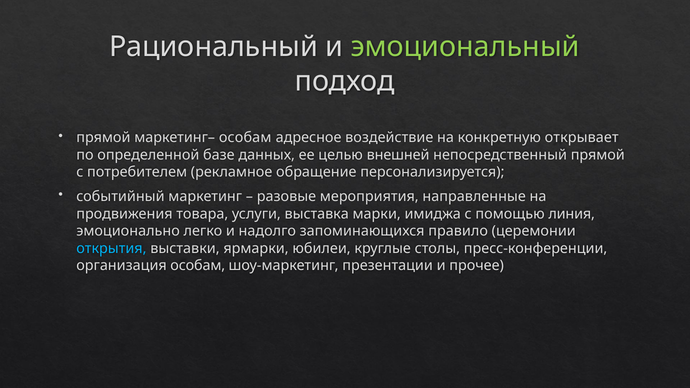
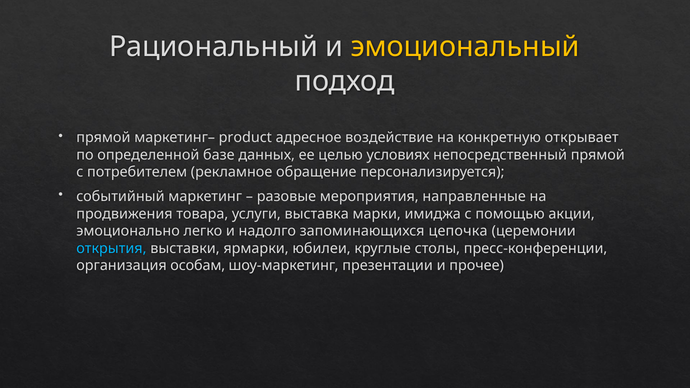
эмоциональный colour: light green -> yellow (465, 47)
маркетинг– особам: особам -> product (245, 138)
внешней: внешней -> условиях (398, 155)
линия: линия -> акции (572, 214)
правило: правило -> цепочка (458, 231)
